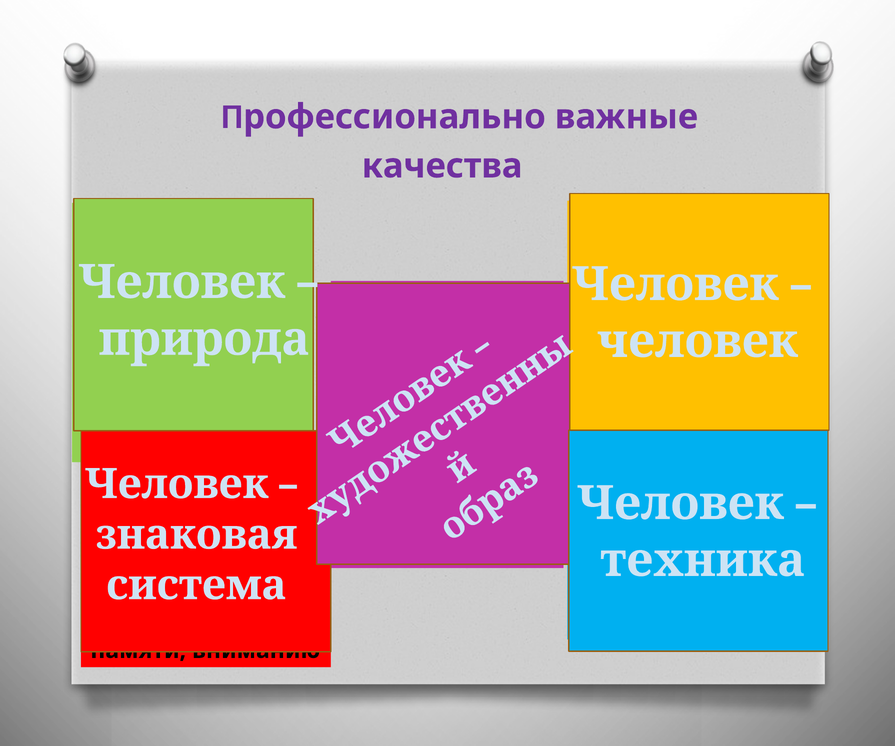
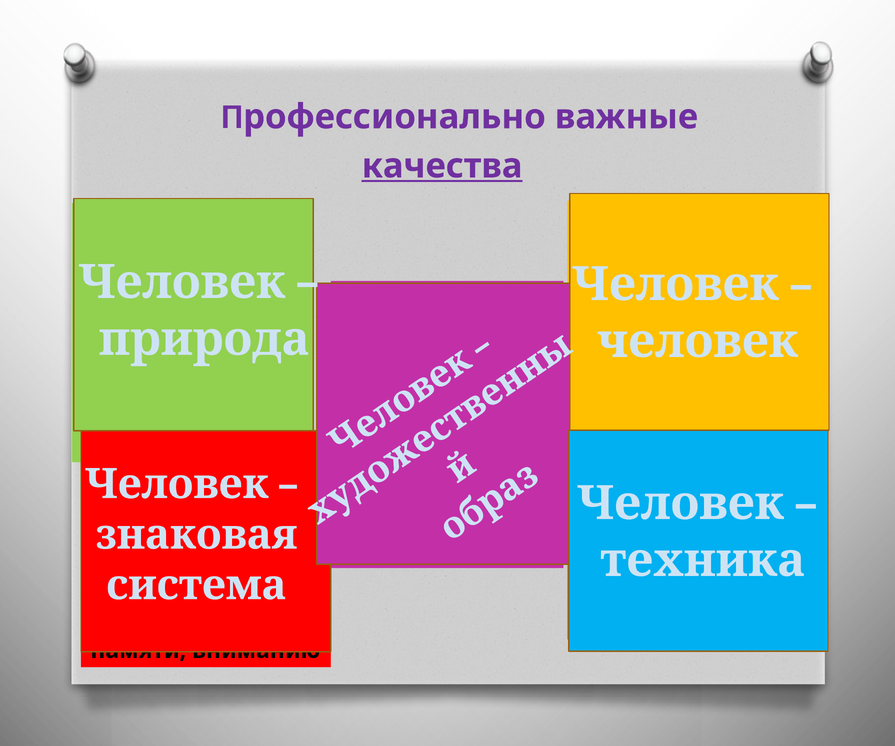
качества underline: none -> present (442, 166)
